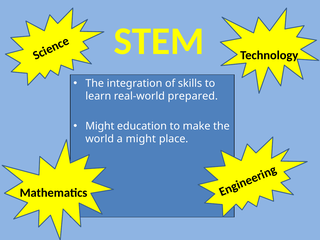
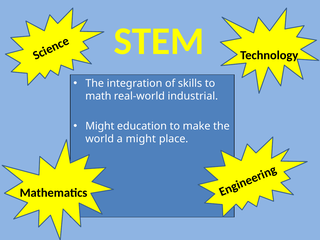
learn: learn -> math (98, 96)
prepared: prepared -> industrial (193, 96)
